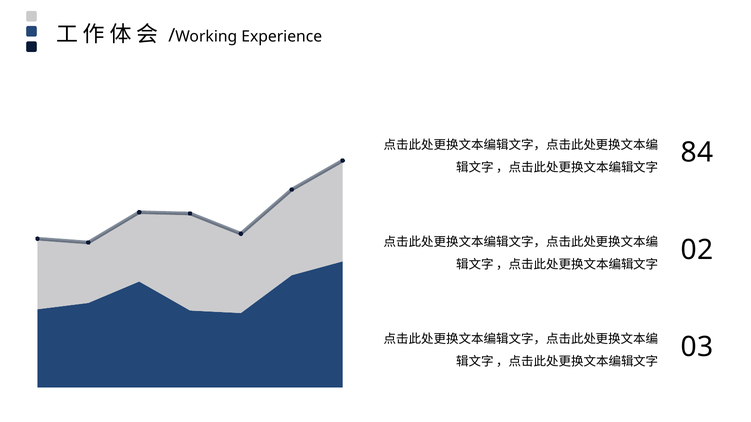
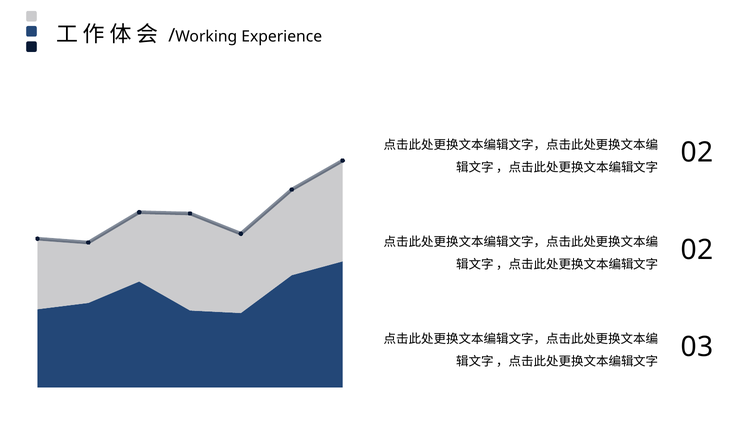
84: 84 -> 02 (697, 153)
